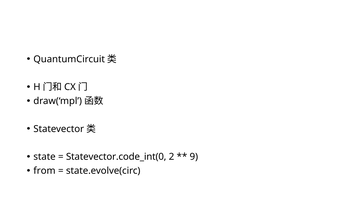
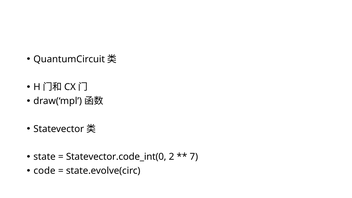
9: 9 -> 7 (194, 157)
from: from -> code (44, 171)
